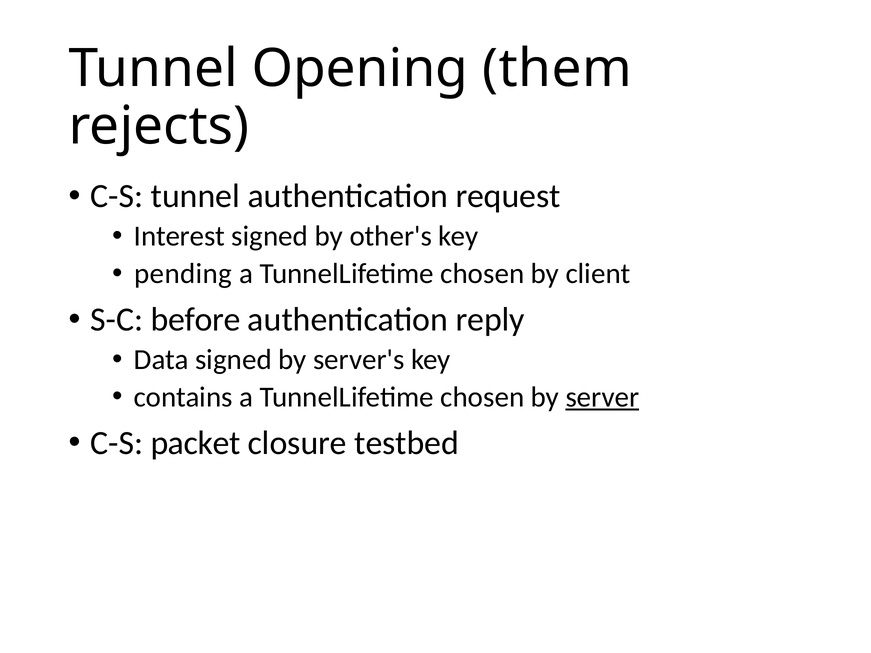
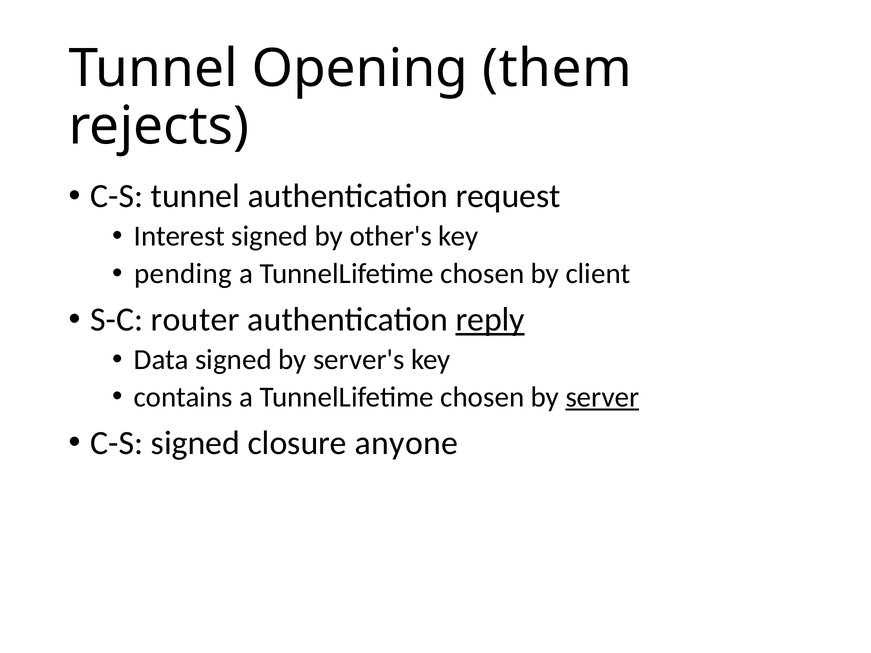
before: before -> router (195, 320)
reply underline: none -> present (490, 320)
C-S packet: packet -> signed (195, 443)
testbed: testbed -> anyone (406, 443)
